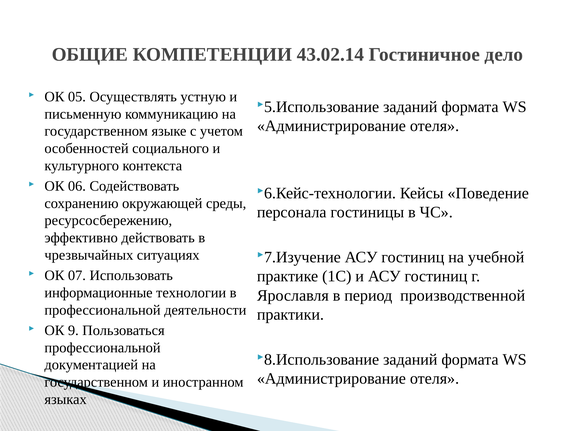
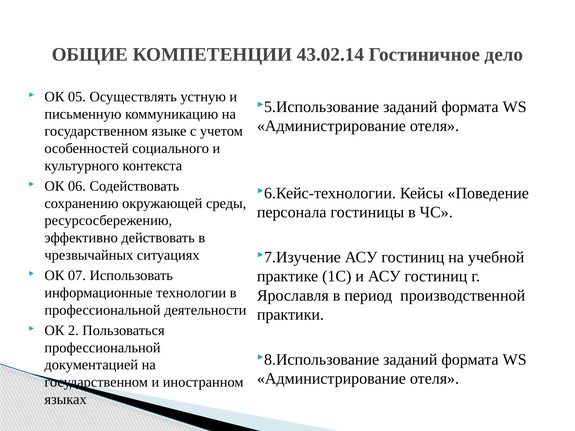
9: 9 -> 2 (73, 331)
